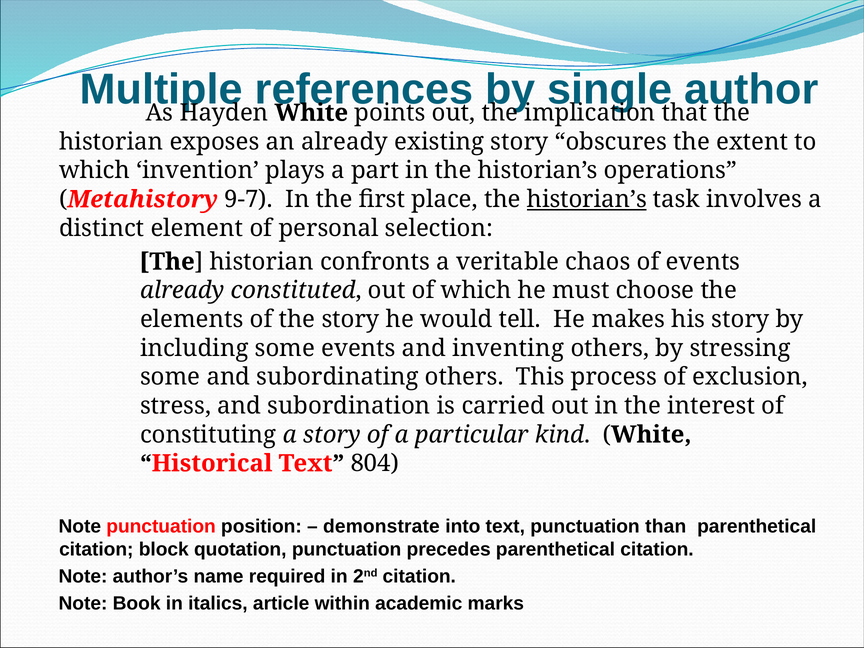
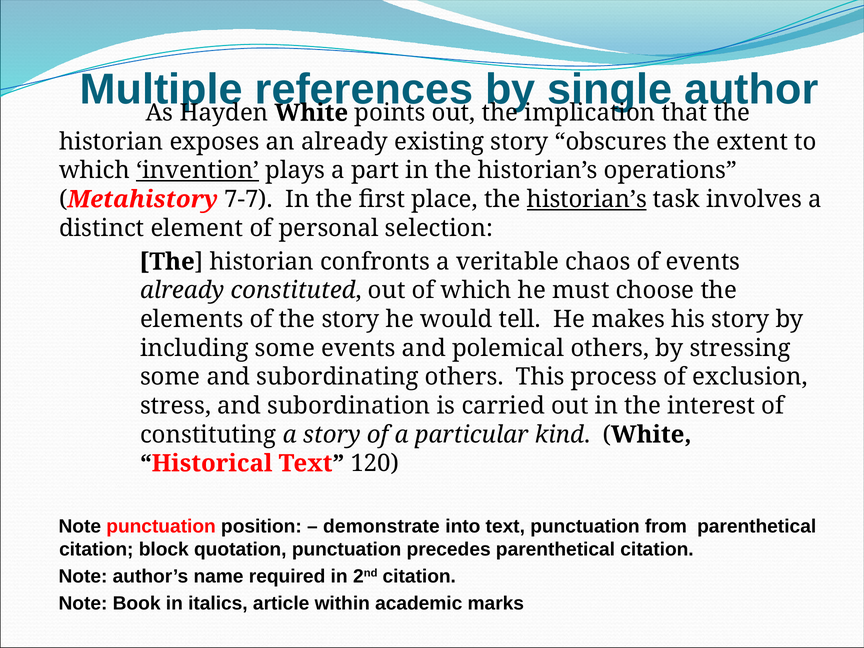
invention underline: none -> present (198, 171)
9-7: 9-7 -> 7-7 (248, 199)
inventing: inventing -> polemical (508, 348)
804: 804 -> 120 (375, 463)
than: than -> from (666, 526)
